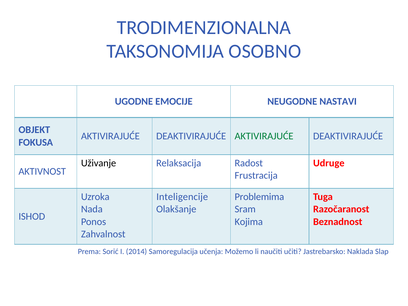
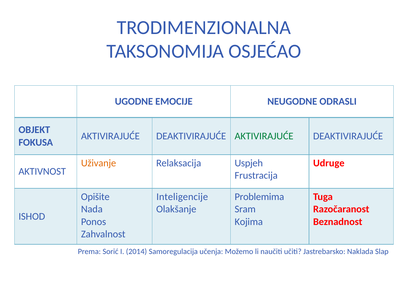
OSOBNO: OSOBNO -> OSJEĆAO (265, 51)
NASTAVI: NASTAVI -> ODRASLI (338, 102)
Uživanje colour: black -> orange (99, 163)
Radost: Radost -> Uspjeh (249, 163)
Uzroka: Uzroka -> Opišite (95, 197)
